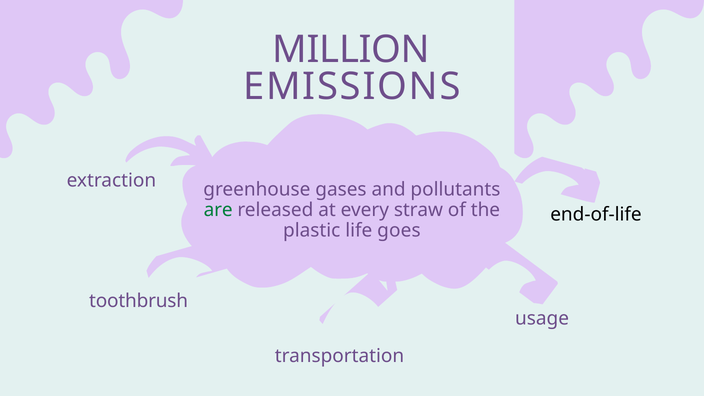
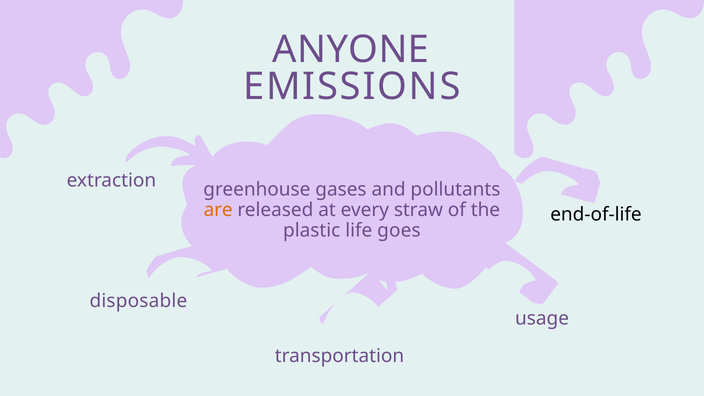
MILLION: MILLION -> ANYONE (351, 49)
are colour: green -> orange (218, 210)
toothbrush: toothbrush -> disposable (138, 301)
